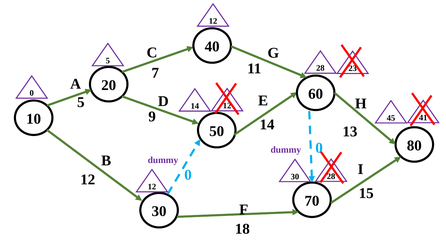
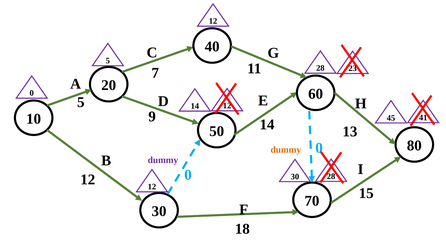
dummy colour: purple -> orange (286, 150)
